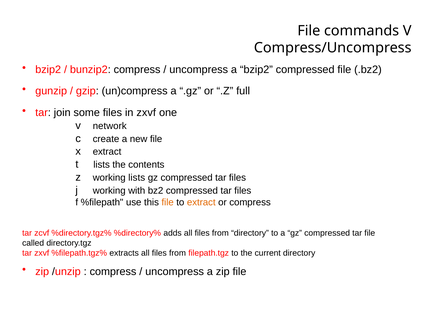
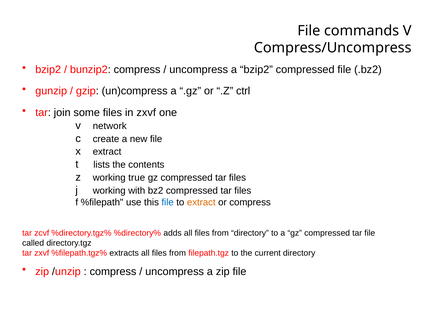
full: full -> ctrl (243, 91)
working lists: lists -> true (137, 178)
file colour: orange -> blue (168, 202)
